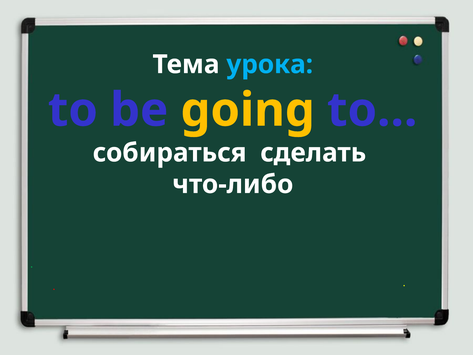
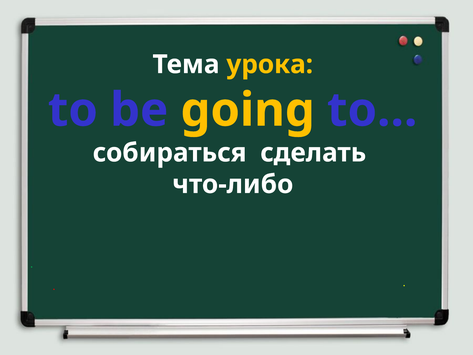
урока colour: light blue -> yellow (270, 64)
